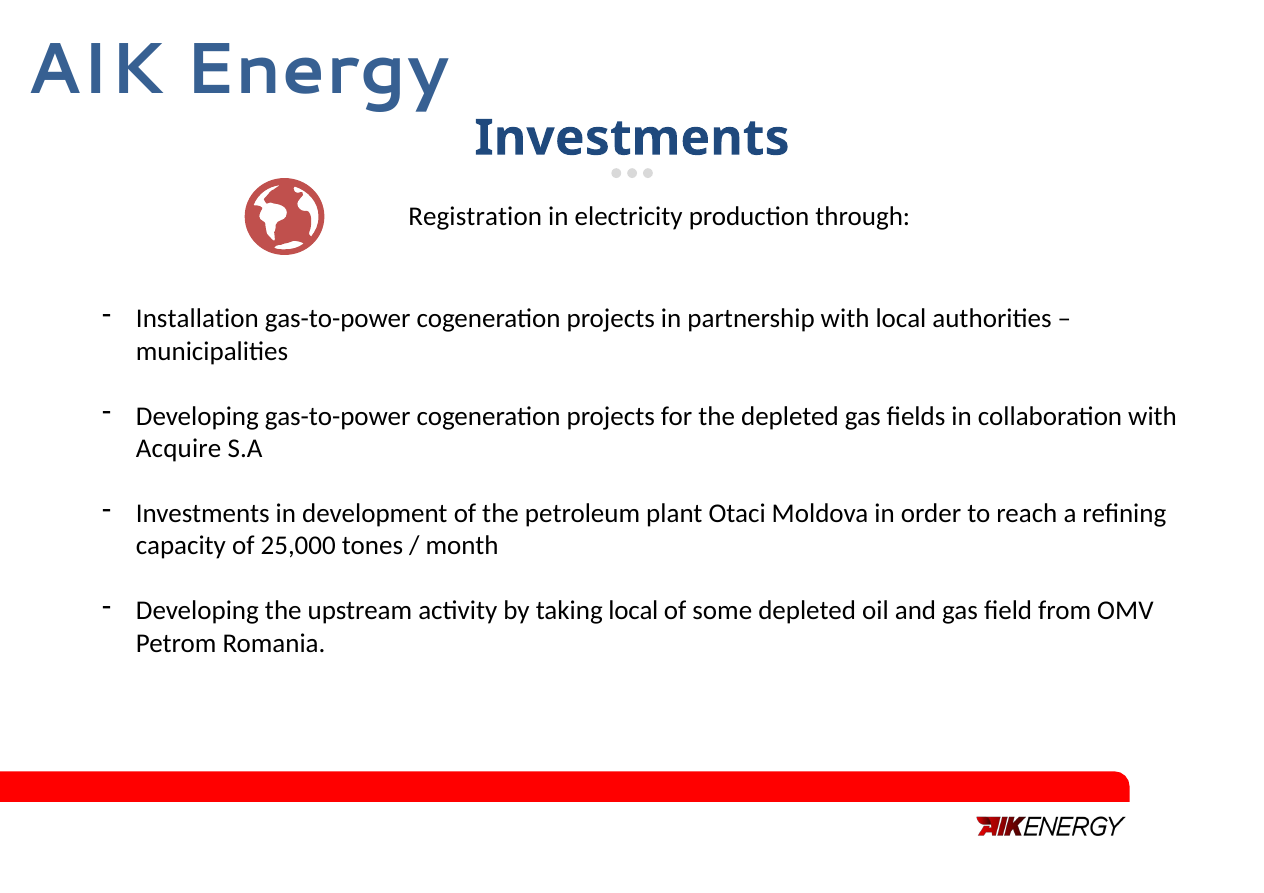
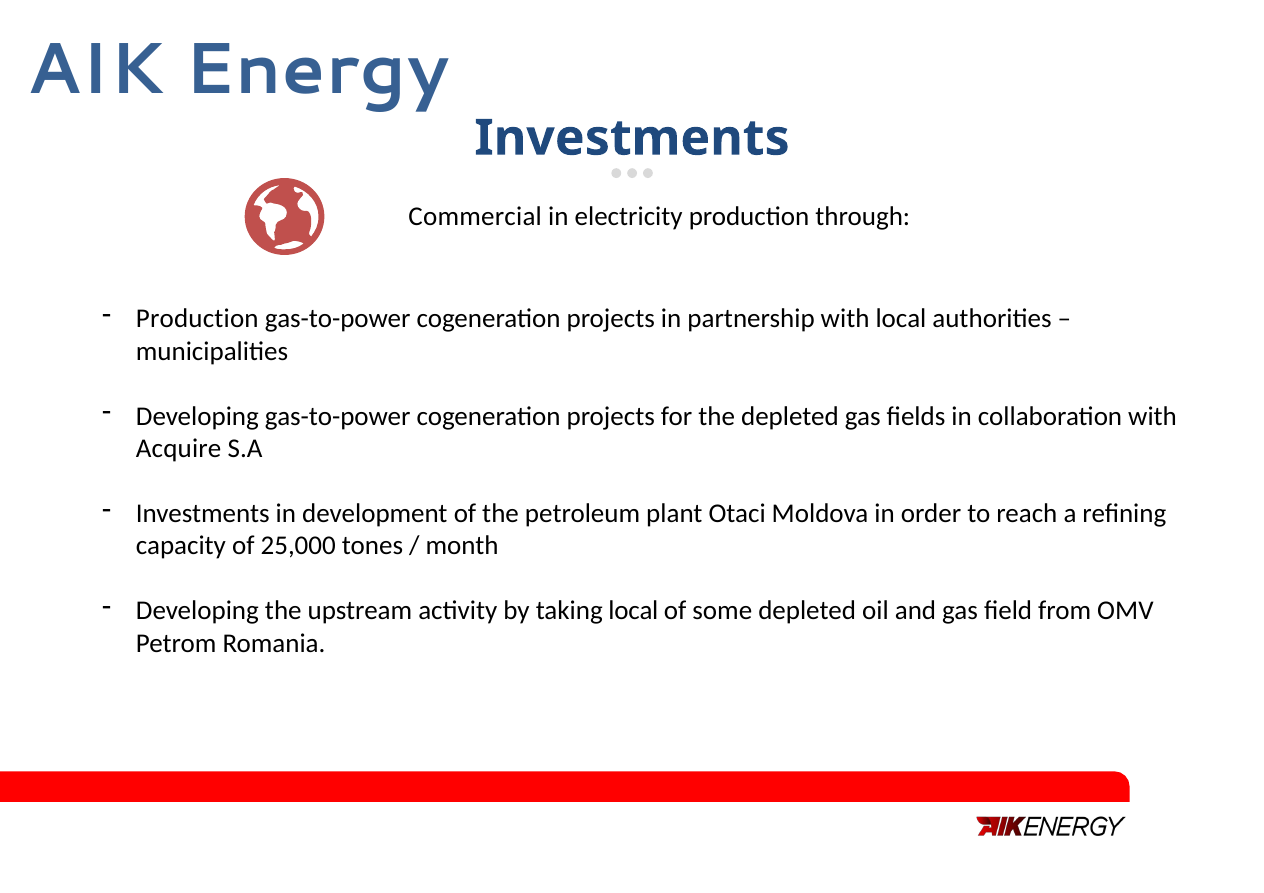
Registration: Registration -> Commercial (475, 217)
Installation: Installation -> Production (197, 319)
